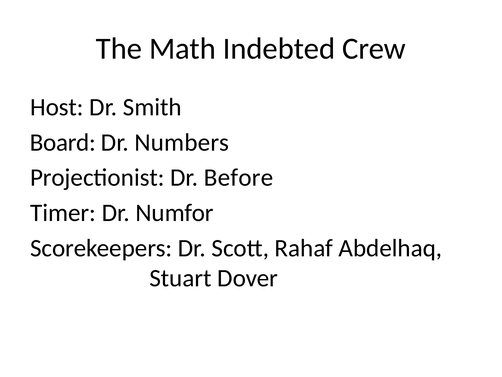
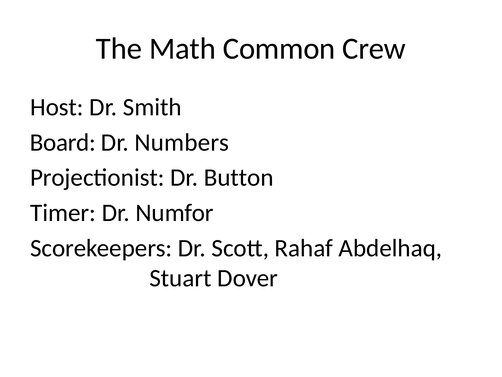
Indebted: Indebted -> Common (279, 49)
Before: Before -> Button (239, 177)
